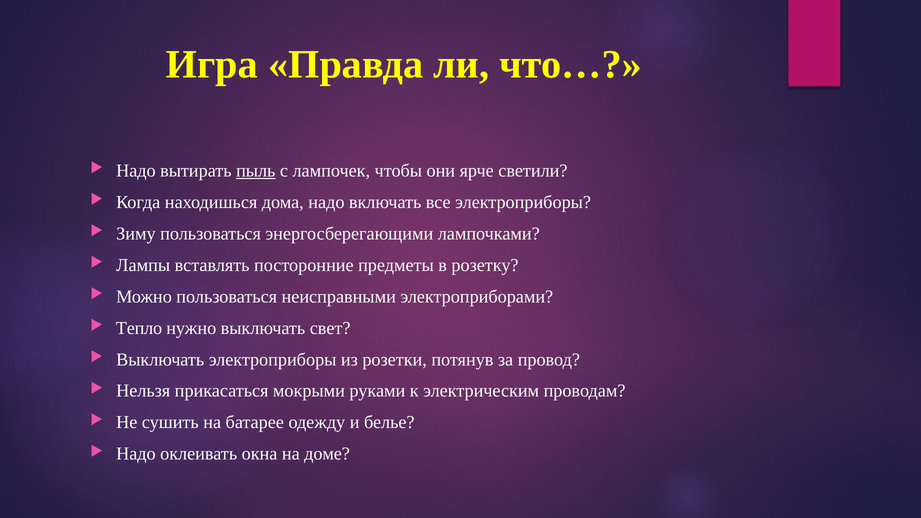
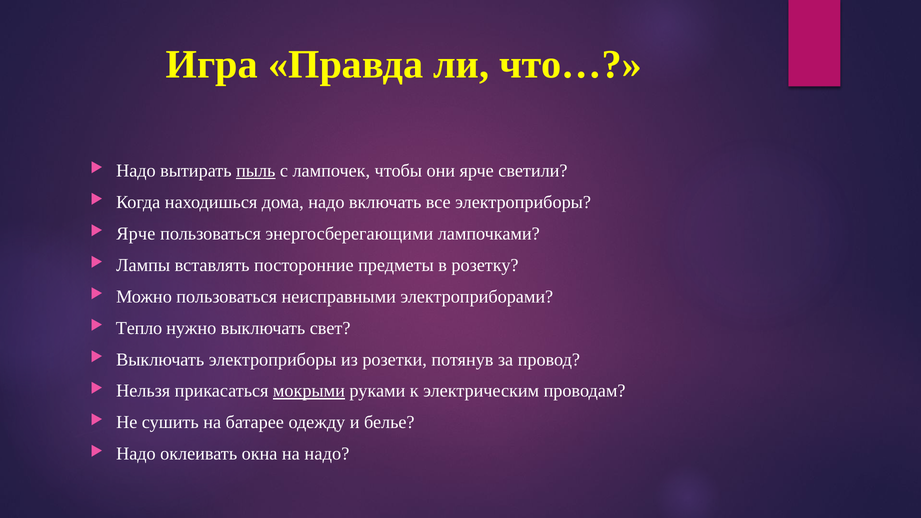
Зиму: Зиму -> Ярче (136, 234)
мокрыми underline: none -> present (309, 391)
на доме: доме -> надо (327, 454)
